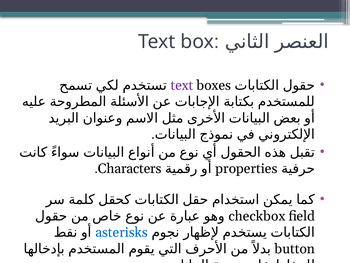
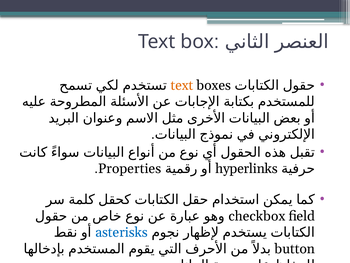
text colour: purple -> orange (182, 85)
Characters: Characters -> Properties (130, 168)
properties: properties -> hyperlinks (246, 168)
